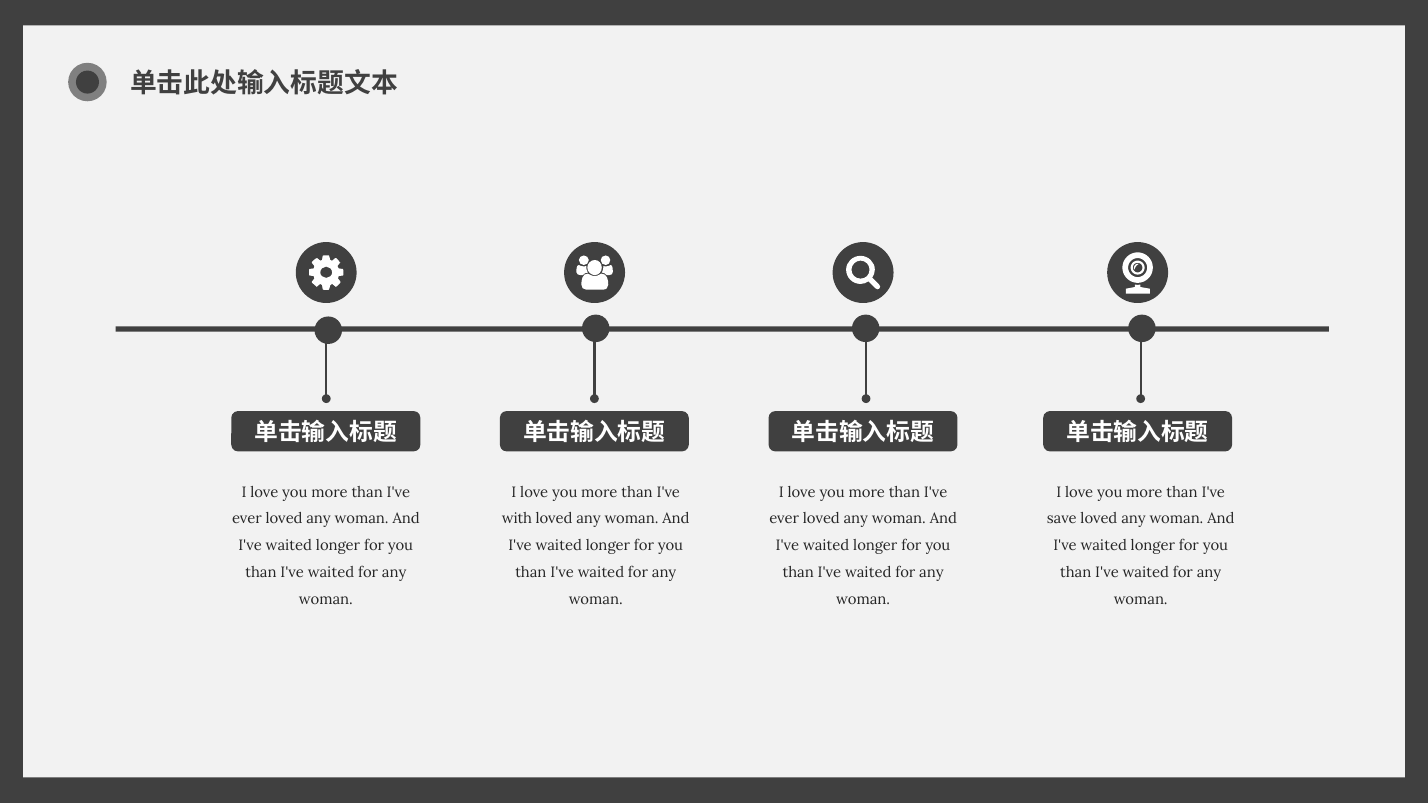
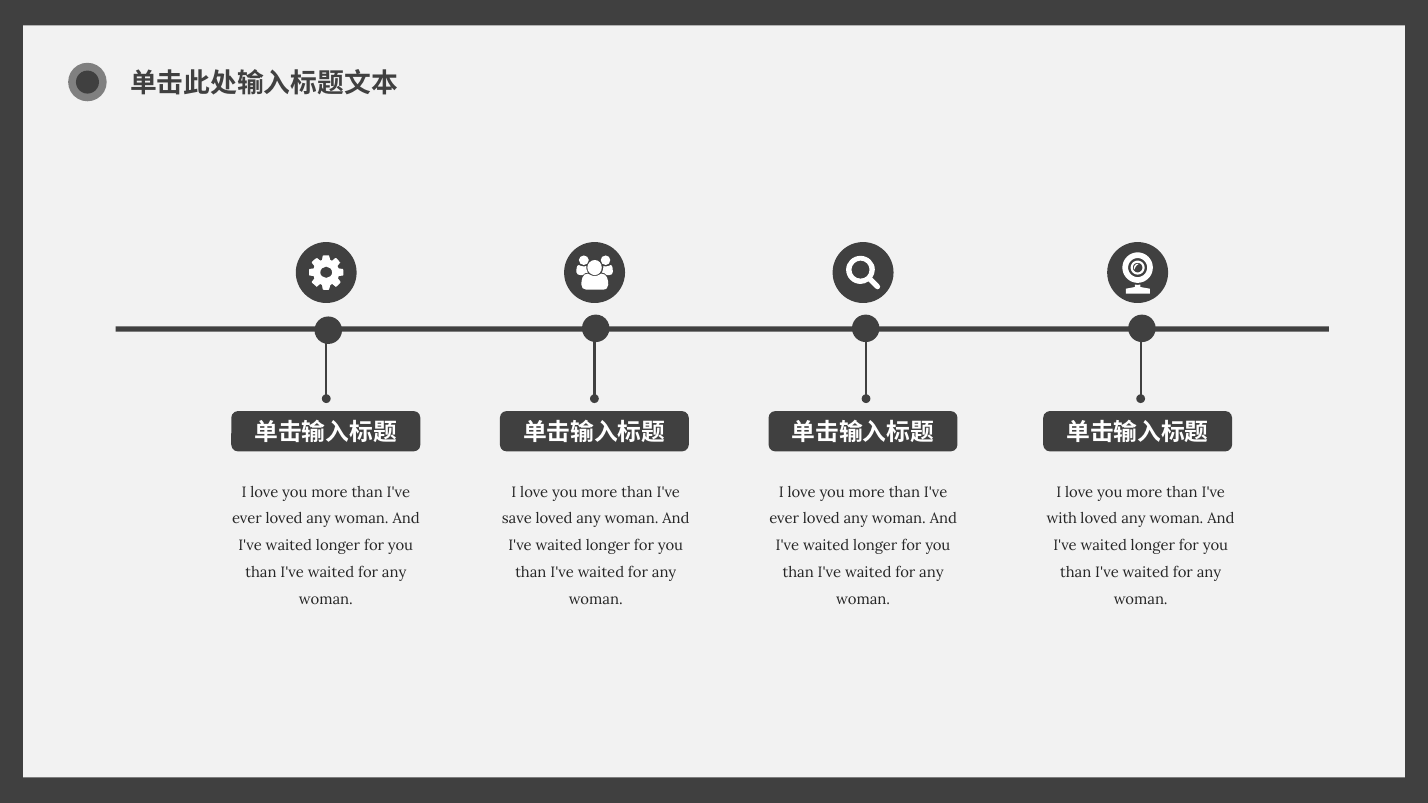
with: with -> save (517, 519)
save: save -> with (1062, 519)
